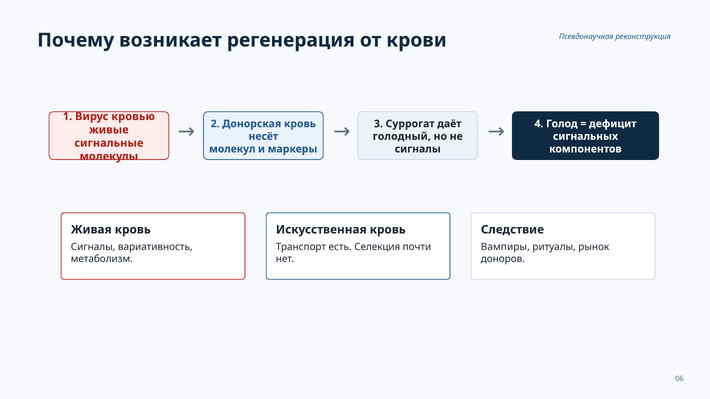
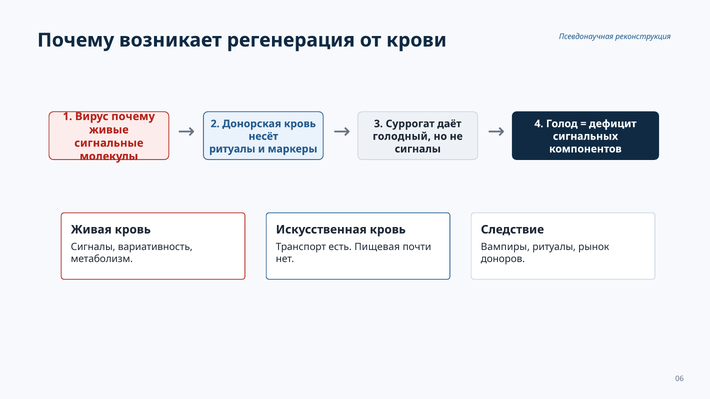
Вирус кровью: кровью -> почему (133, 117)
молекул: молекул -> ритуалы (232, 149)
Селекция: Селекция -> Пищевая (377, 247)
